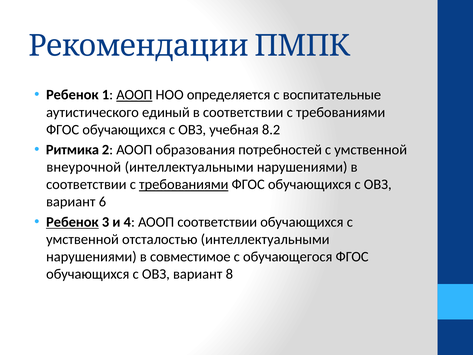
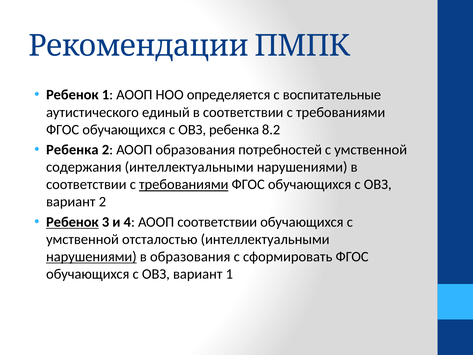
АООП underline: present -> none (134, 95)
ОВЗ учебная: учебная -> ребенка (234, 129)
Ритмика: Ритмика -> Ребенка (72, 150)
внеурочной: внеурочной -> содержания (84, 167)
вариант 6: 6 -> 2 (102, 202)
нарушениями underline: none -> present (91, 257)
в совместимое: совместимое -> образования (190, 257)
обучающегося: обучающегося -> сформировать (288, 257)
вариант 8: 8 -> 1 (229, 274)
